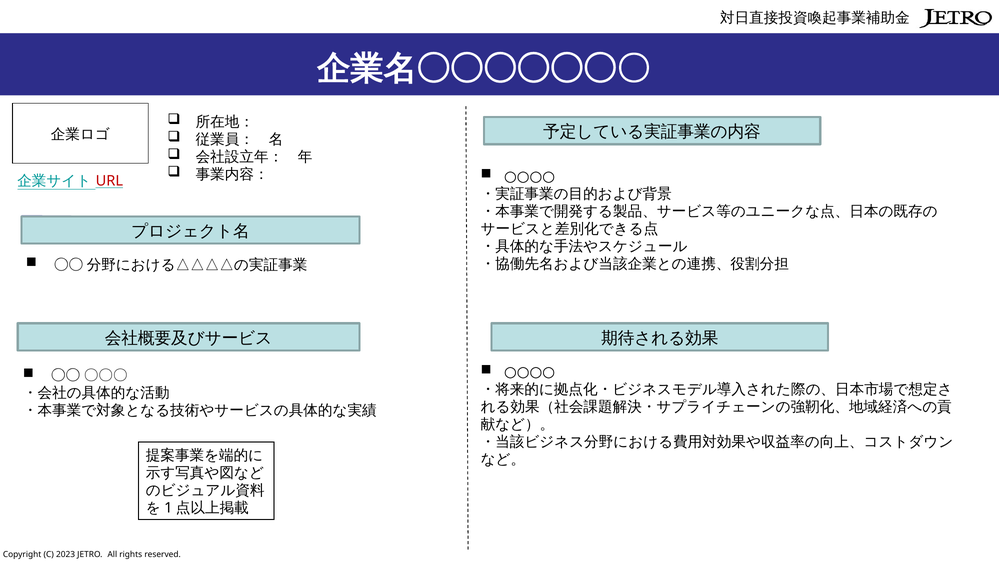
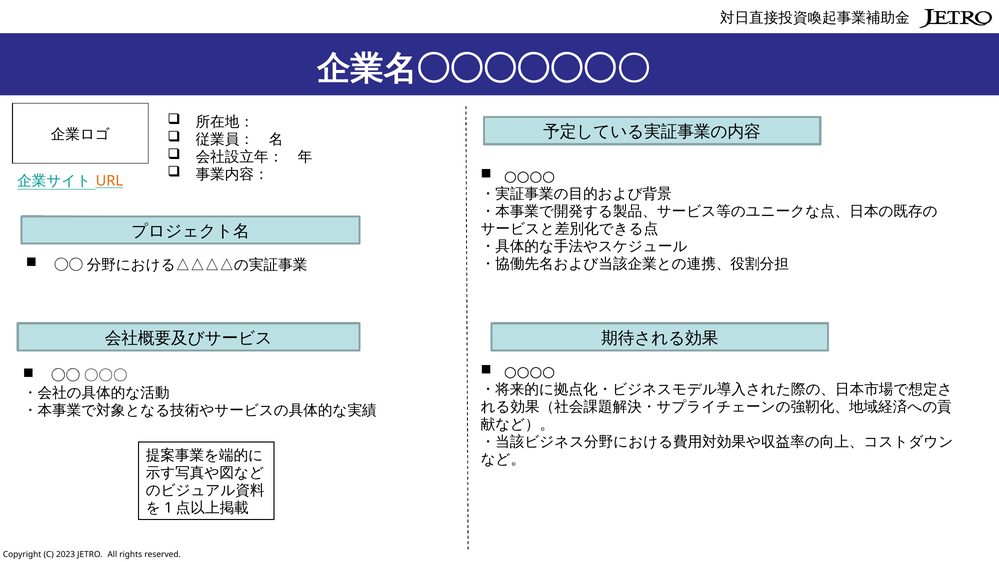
URL colour: red -> orange (109, 181)
